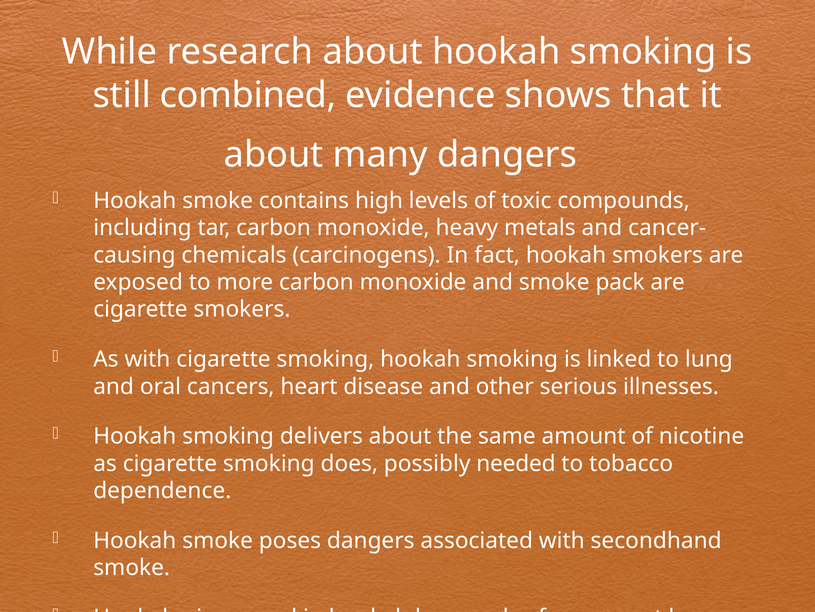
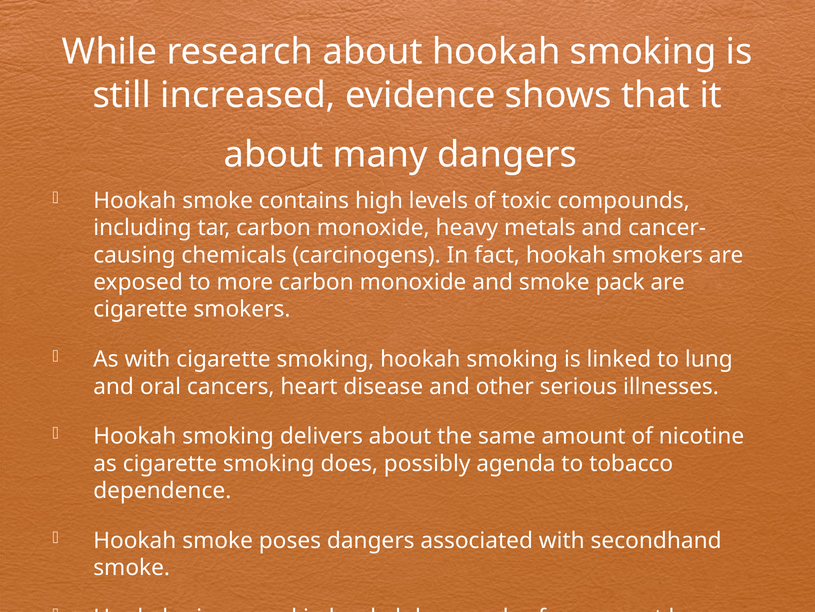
combined: combined -> increased (248, 95)
needed: needed -> agenda (516, 463)
